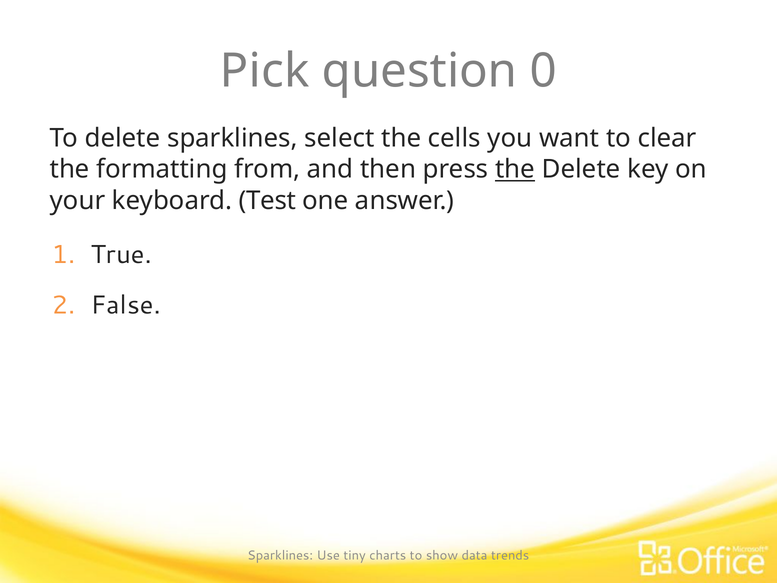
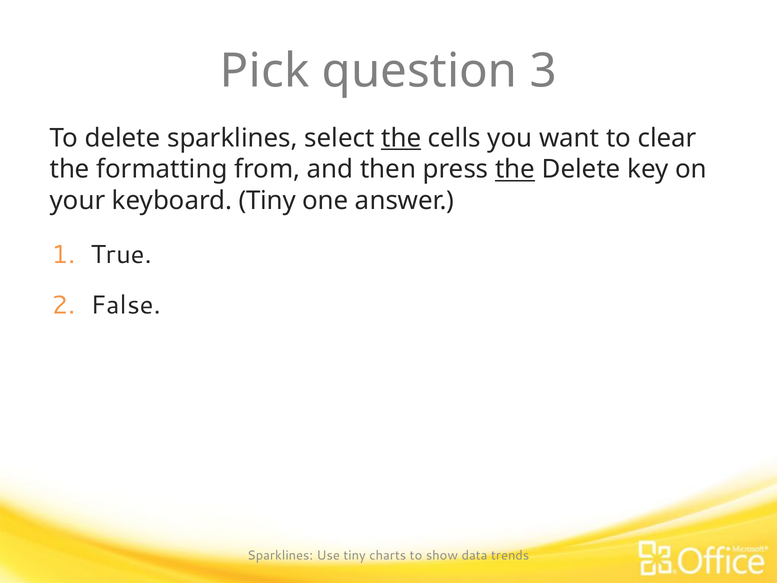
0: 0 -> 3 (543, 71)
the underline: none -> present (401, 138)
keyboard Test: Test -> Tiny (267, 200)
